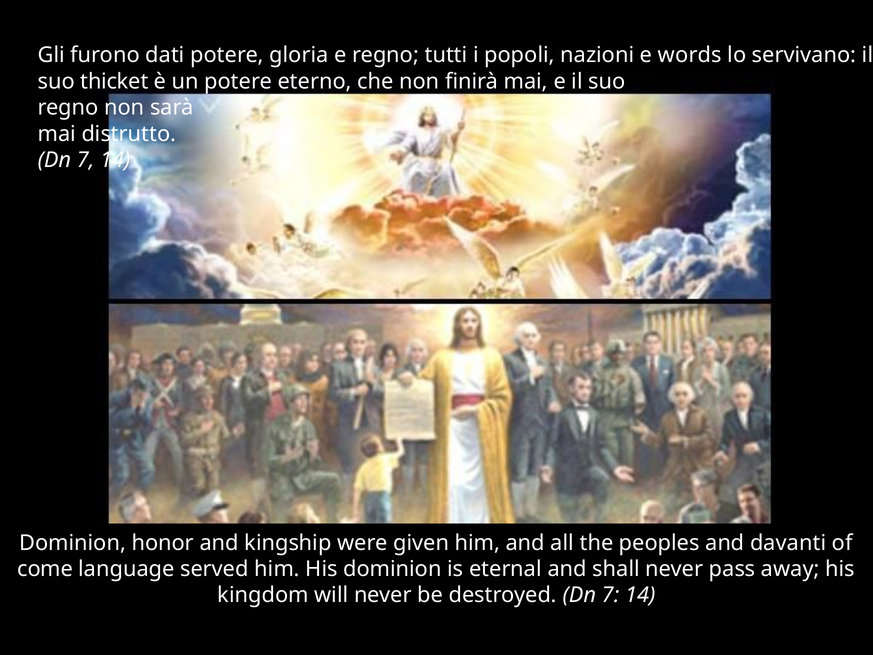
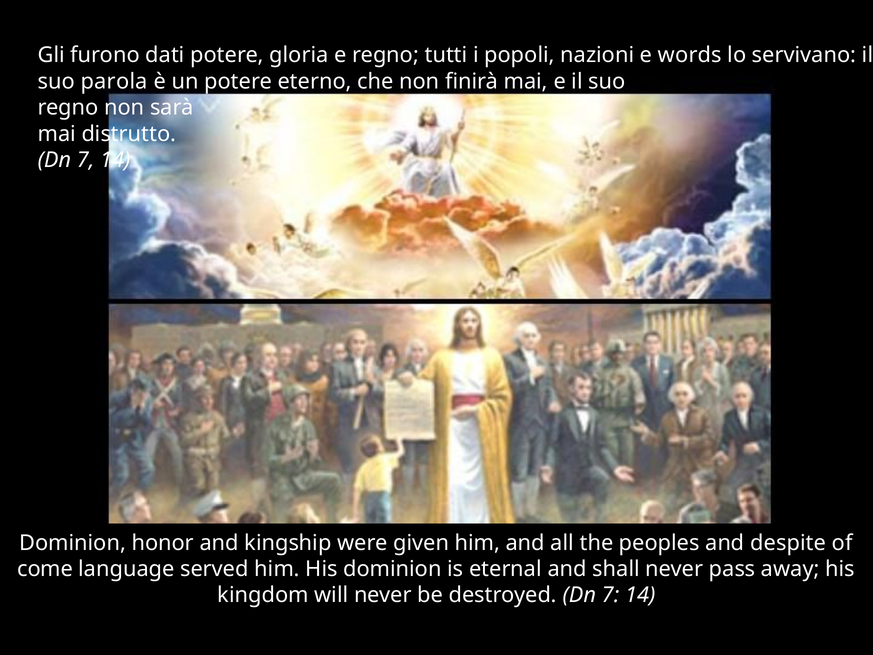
thicket: thicket -> parola (114, 81)
davanti: davanti -> despite (788, 543)
